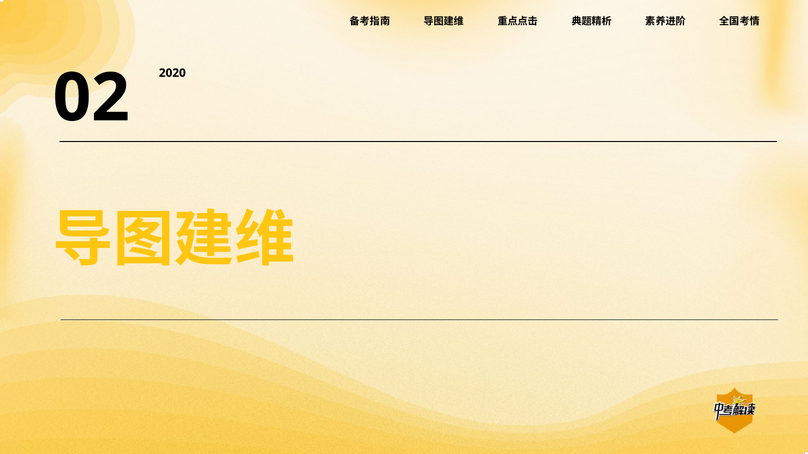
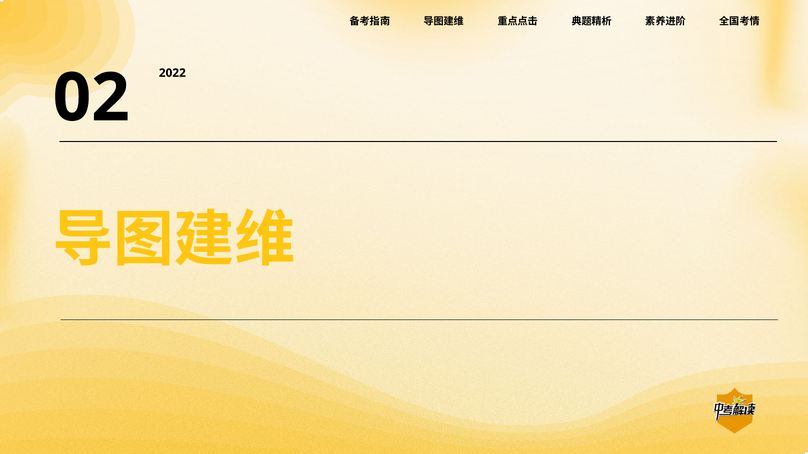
2020: 2020 -> 2022 (172, 73)
